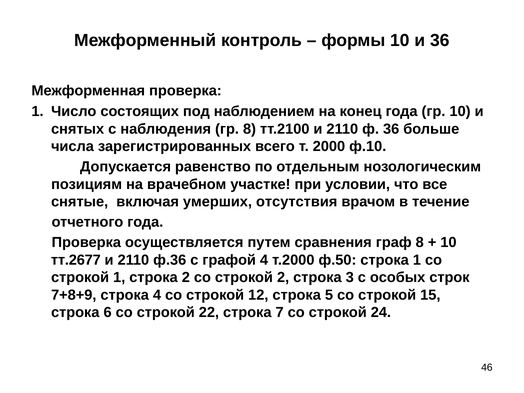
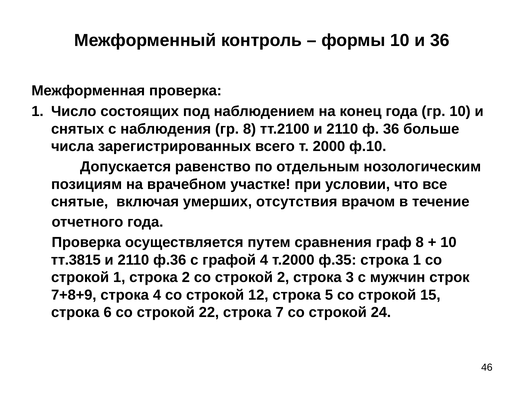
тт.2677: тт.2677 -> тт.3815 (76, 260)
ф.50: ф.50 -> ф.35 (337, 260)
особых: особых -> мужчин (398, 277)
